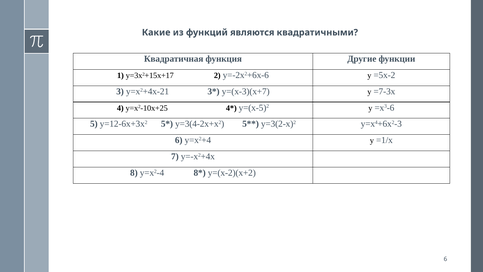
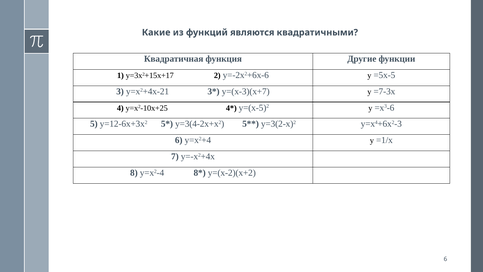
=5х-2: =5х-2 -> =5х-5 (384, 75)
